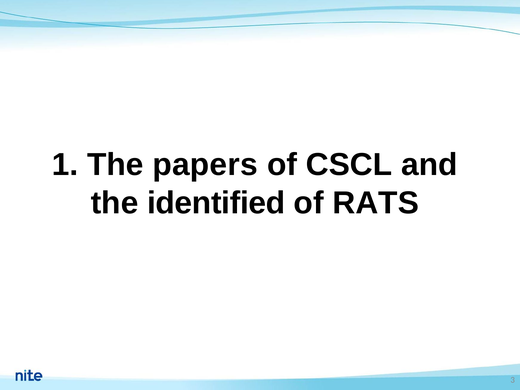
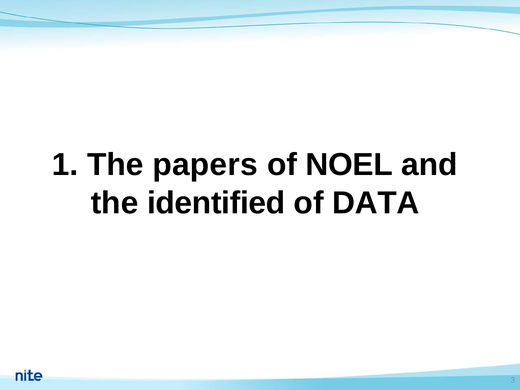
CSCL: CSCL -> NOEL (349, 165)
RATS: RATS -> DATA (376, 203)
